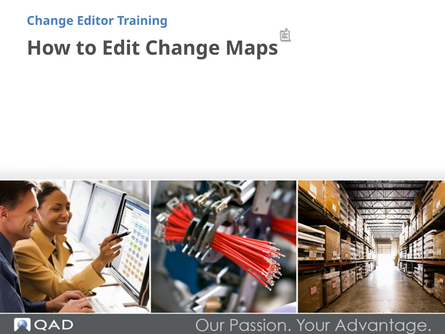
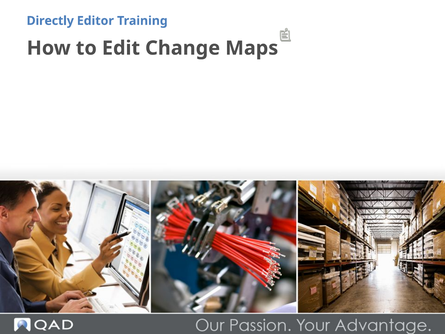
Change: Change -> Directly (50, 21)
